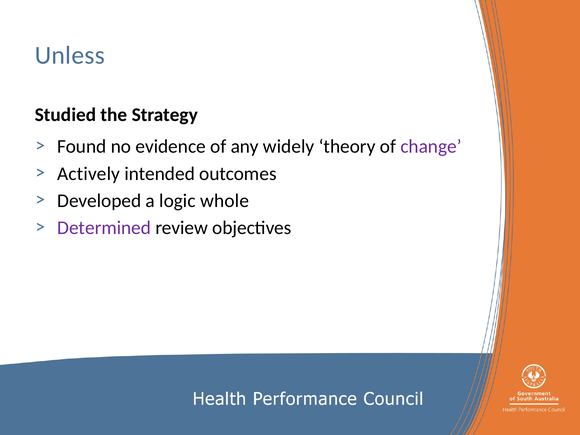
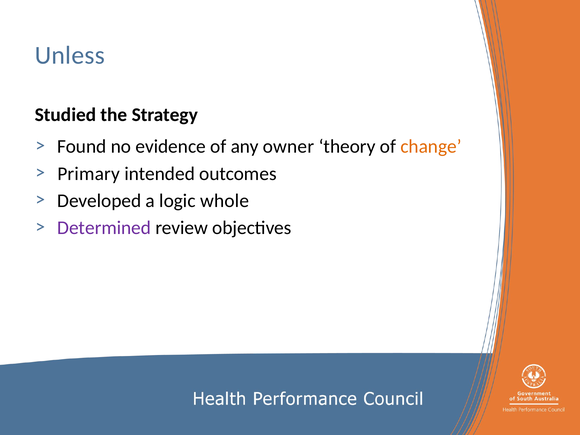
widely: widely -> owner (289, 147)
change colour: purple -> orange (431, 147)
Actively: Actively -> Primary (89, 174)
